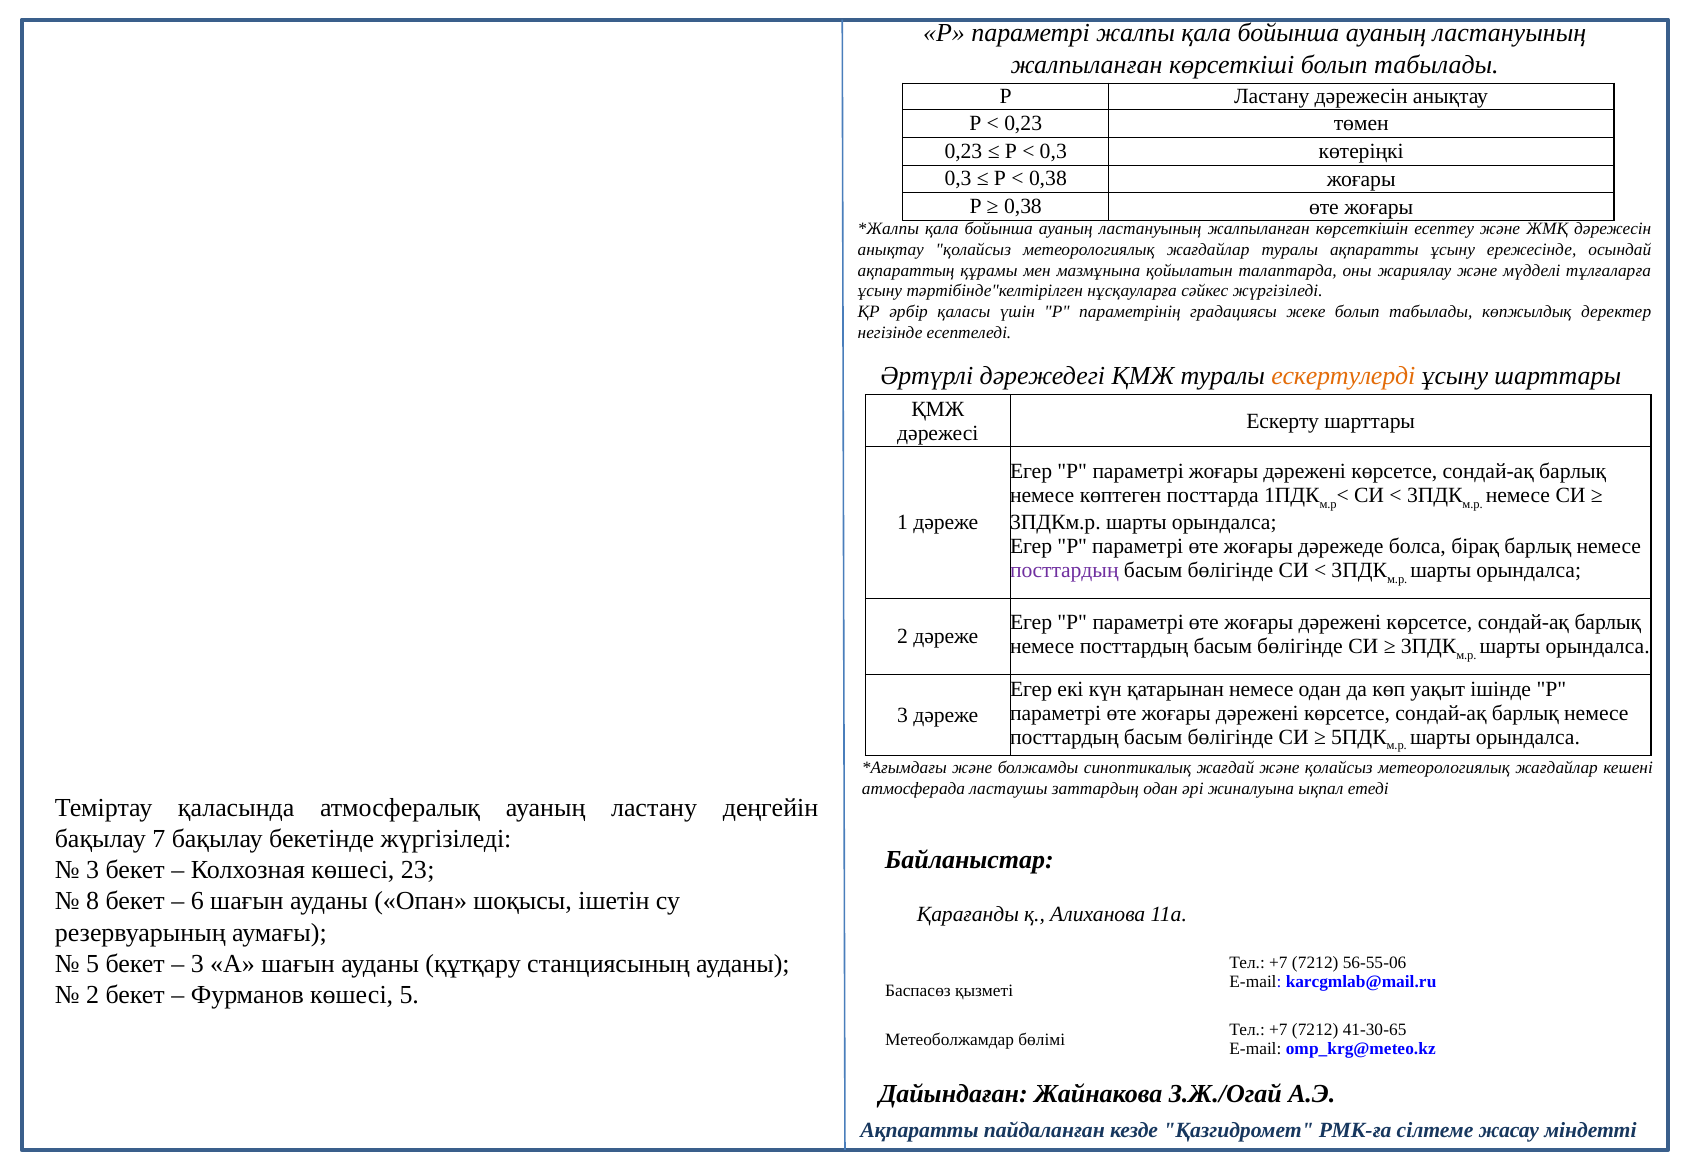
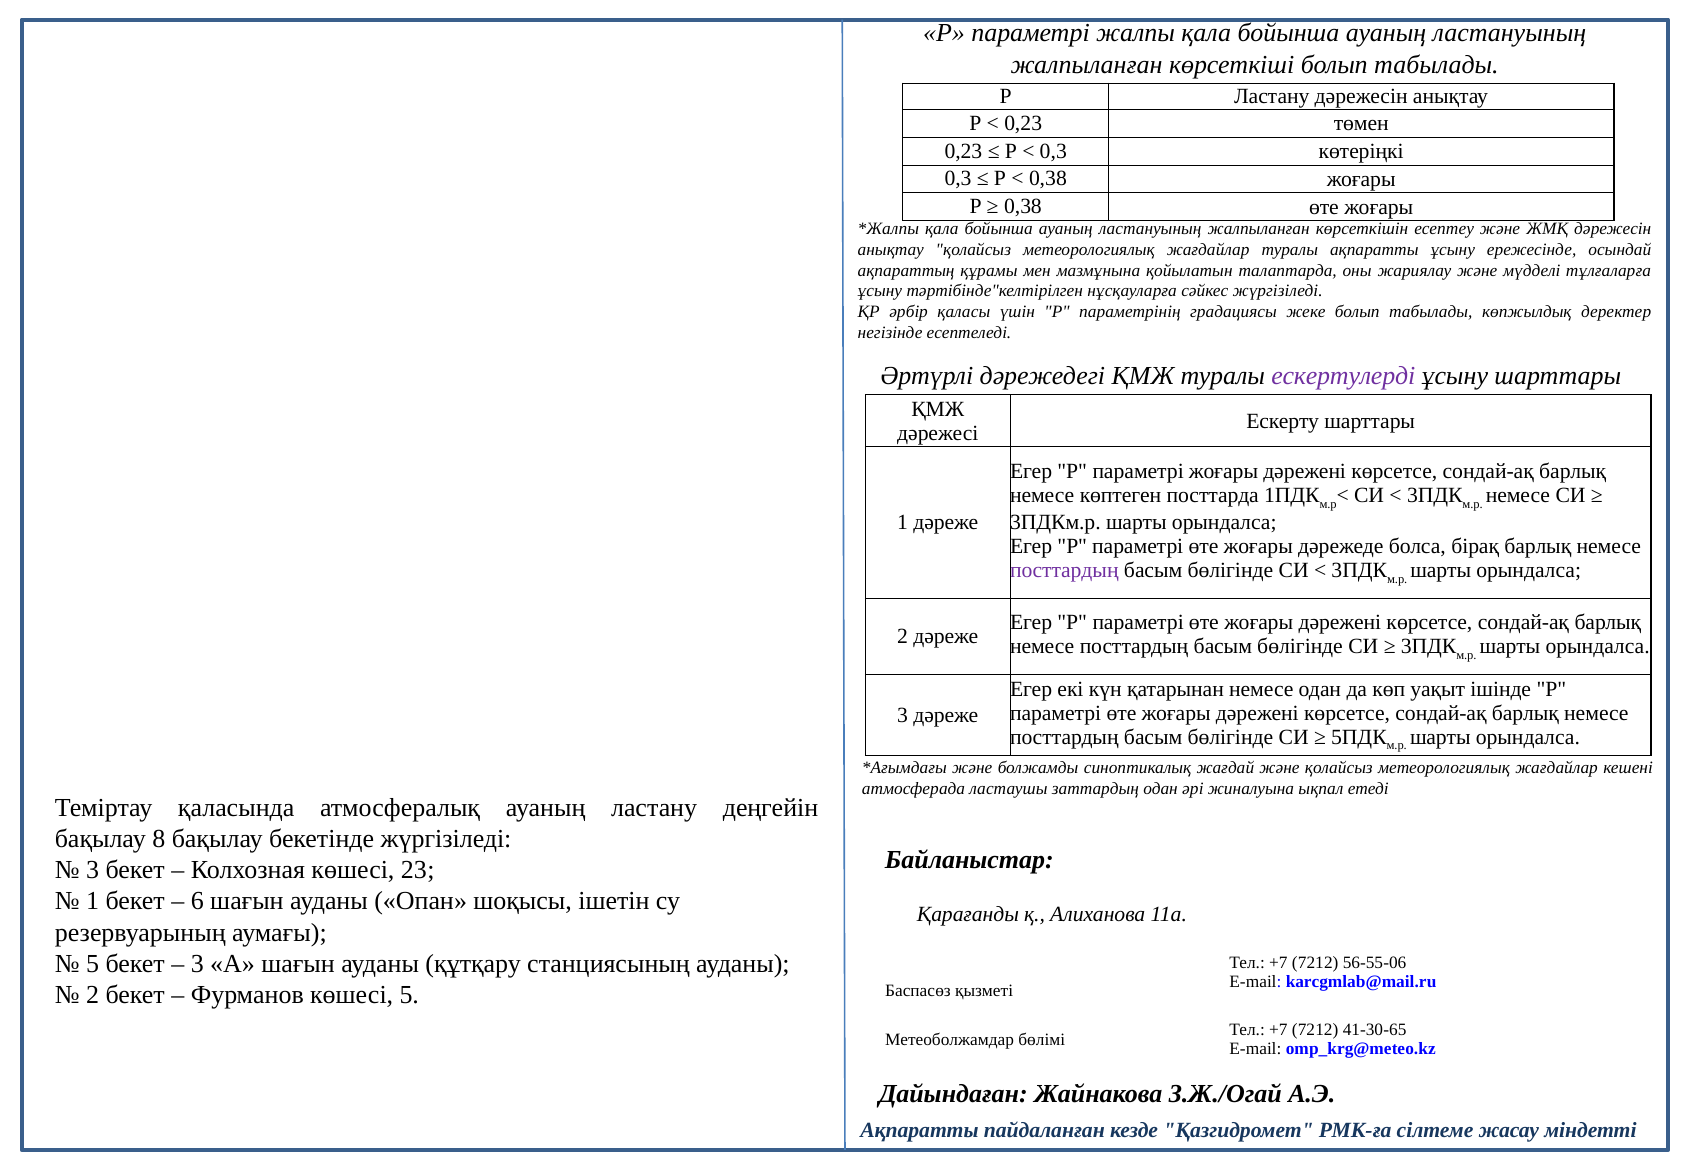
ескертулерді colour: orange -> purple (1343, 376)
7: 7 -> 8 (159, 839)
8: 8 -> 1 (93, 901)
